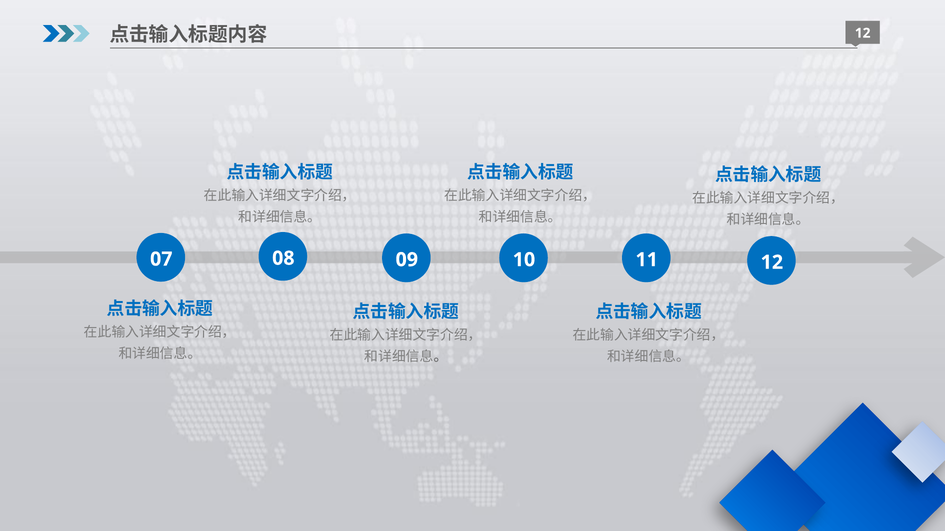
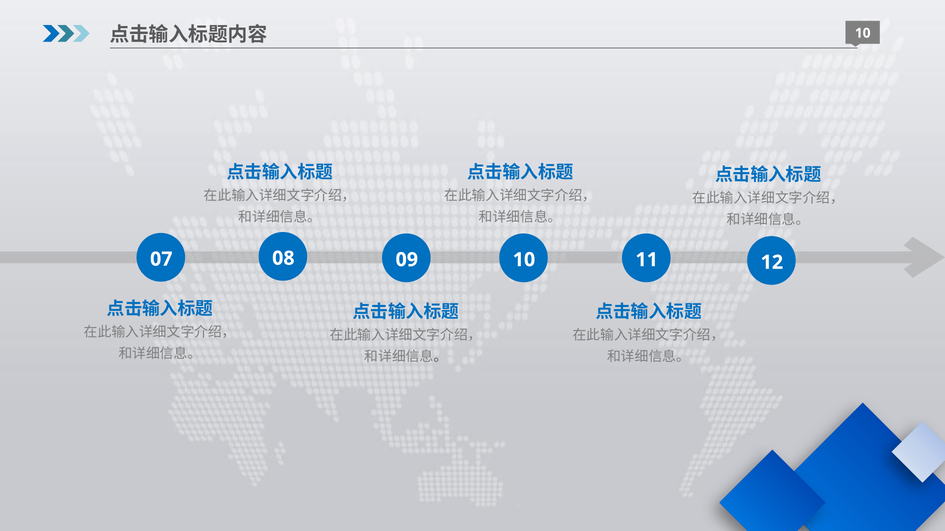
12: 12 -> 10 (863, 33)
